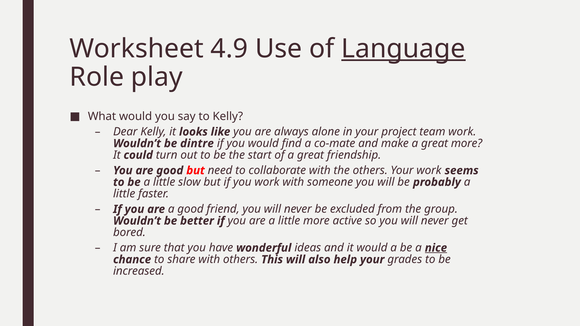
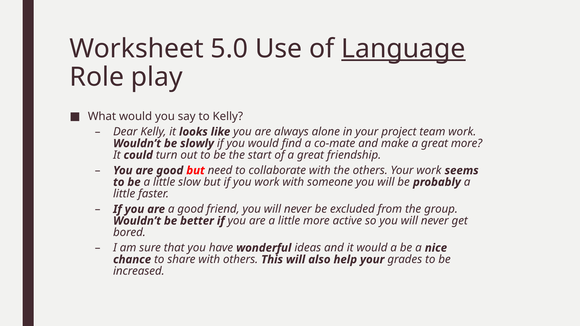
4.9: 4.9 -> 5.0 (229, 49)
dintre: dintre -> slowly (197, 144)
nice underline: present -> none (436, 248)
